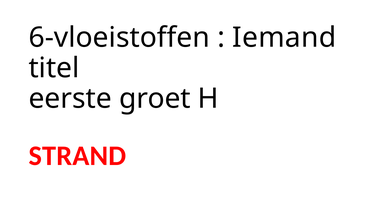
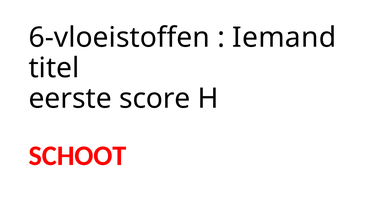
groet: groet -> score (155, 99)
STRAND: STRAND -> SCHOOT (78, 156)
